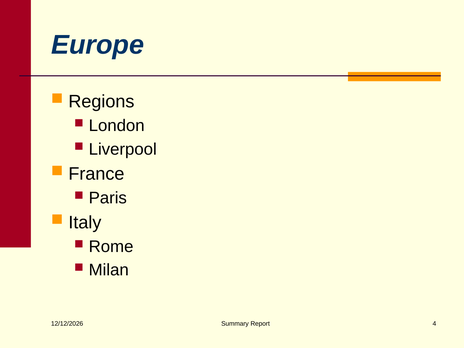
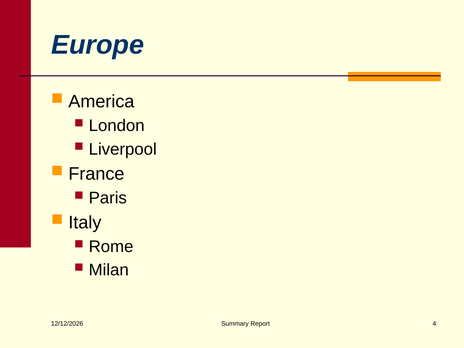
Regions: Regions -> America (101, 102)
